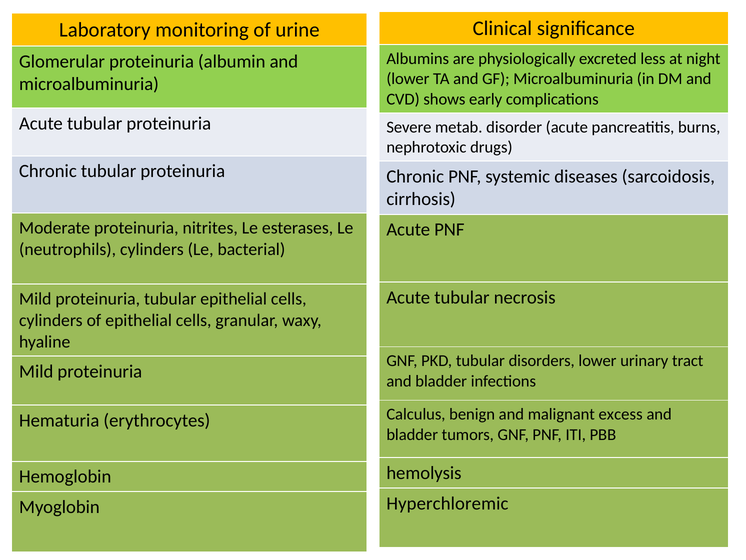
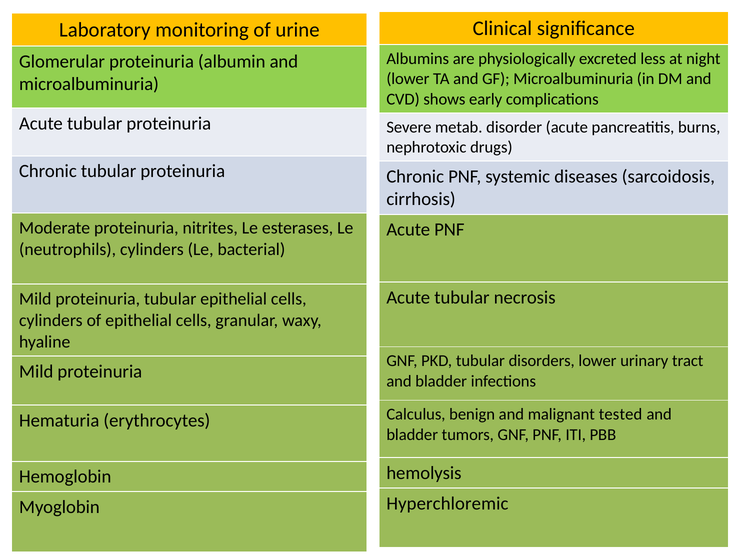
excess: excess -> tested (621, 414)
